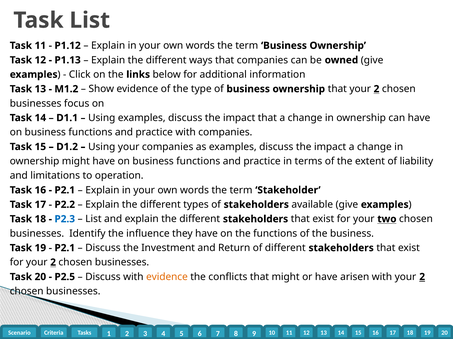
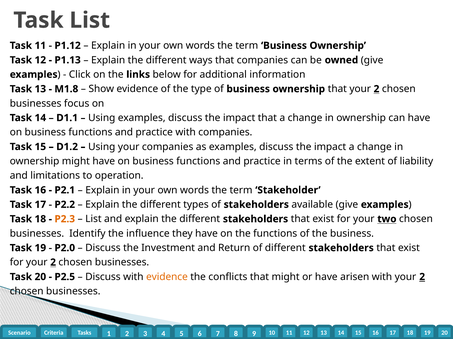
M1.2: M1.2 -> M1.8 (66, 89)
P2.3 colour: blue -> orange (65, 219)
P2.1: P2.1 -> P2.0 (65, 248)
